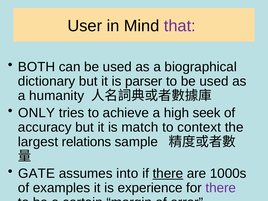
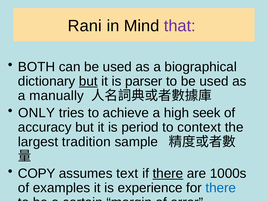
User: User -> Rani (85, 26)
but underline: none -> present (88, 81)
humanity: humanity -> manually (57, 96)
match: match -> period (140, 127)
relations: relations -> tradition (86, 142)
GATE: GATE -> COPY (37, 173)
into: into -> text (127, 173)
there colour: purple -> blue (221, 188)
